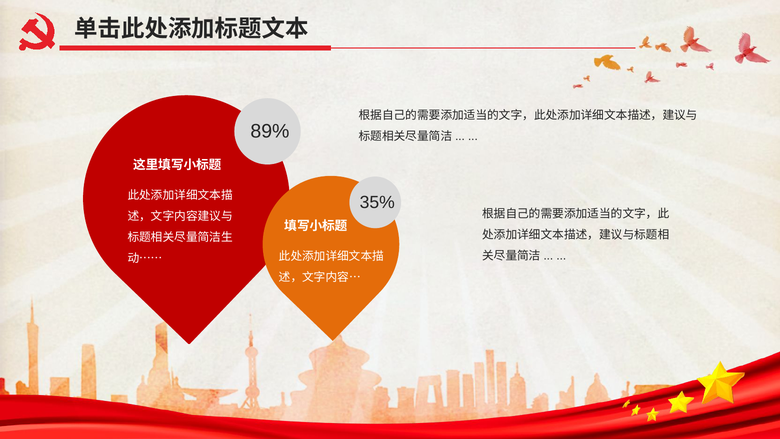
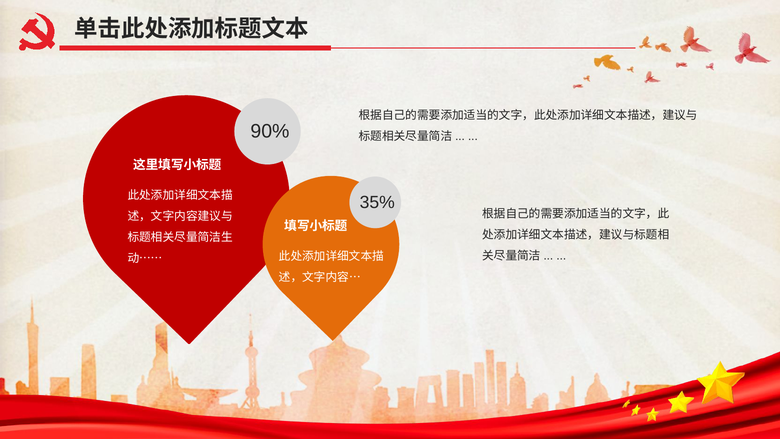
89%: 89% -> 90% (270, 131)
